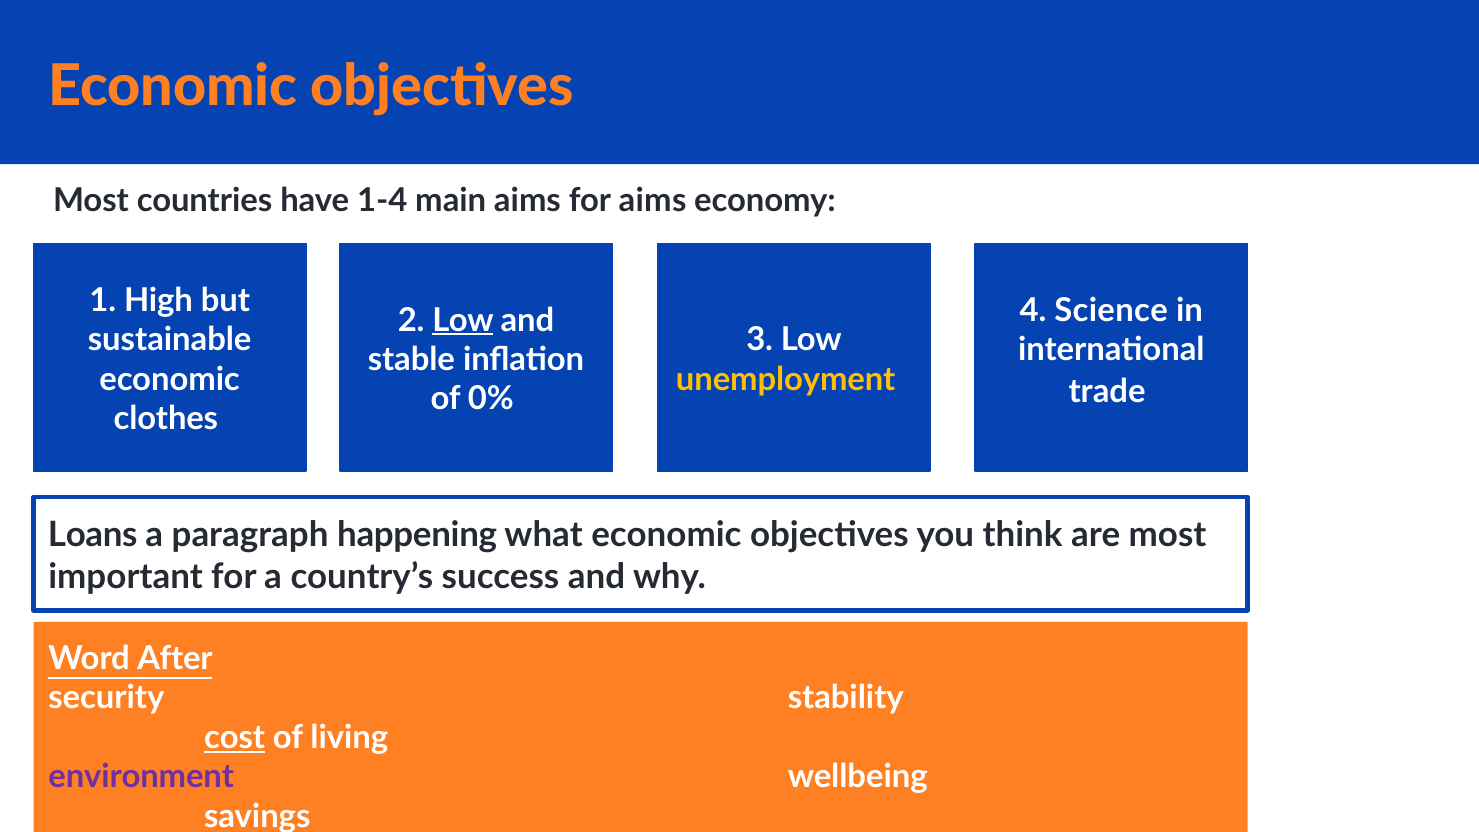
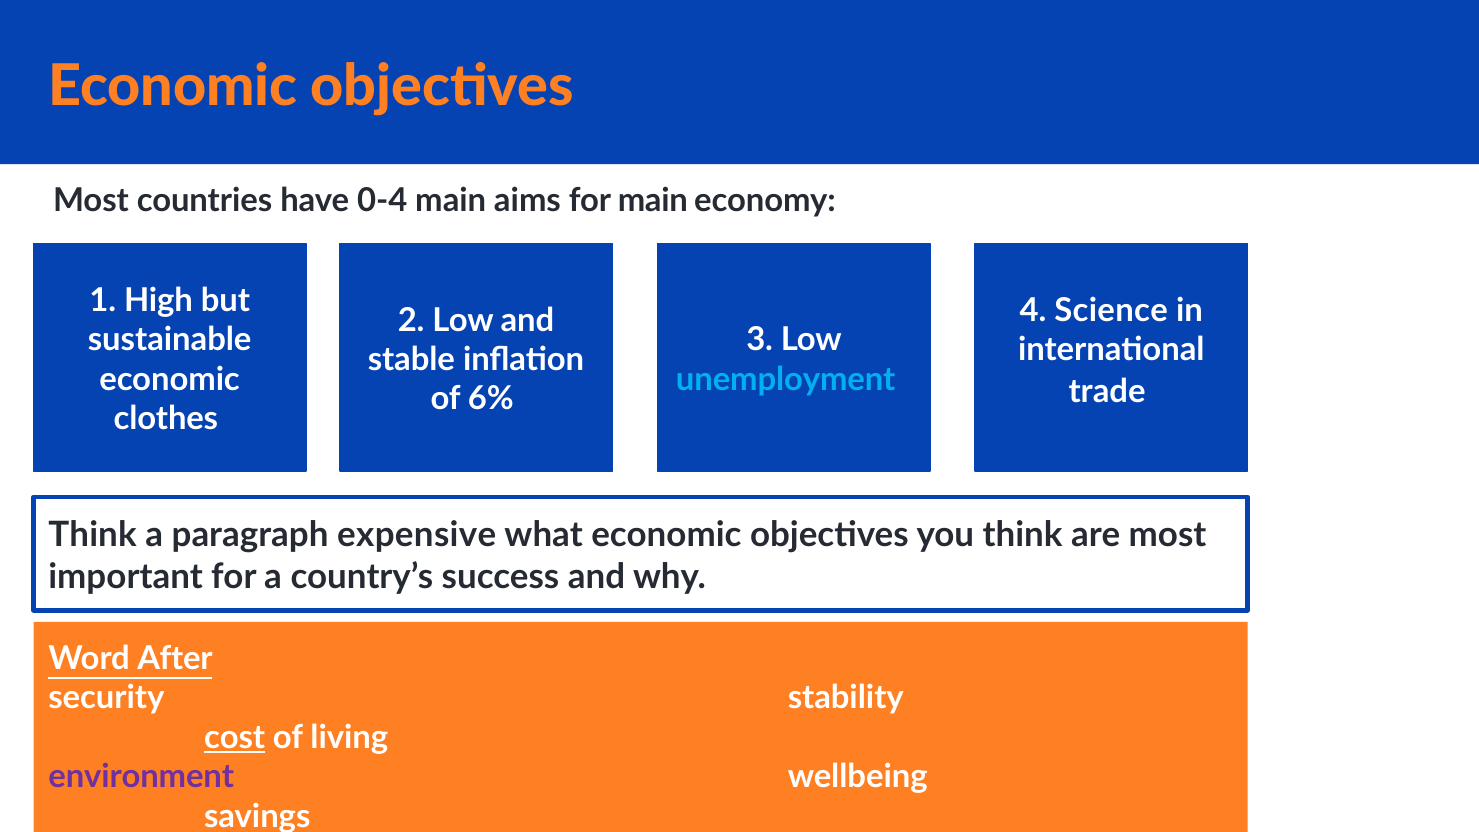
1-4: 1-4 -> 0-4 (382, 201)
for aims: aims -> main (653, 201)
Low underline: present -> none (463, 320)
unemployment colour: yellow -> light blue (786, 379)
0%: 0% -> 6% (491, 399)
Loans: Loans -> Think (93, 535)
happening: happening -> expensive (417, 535)
